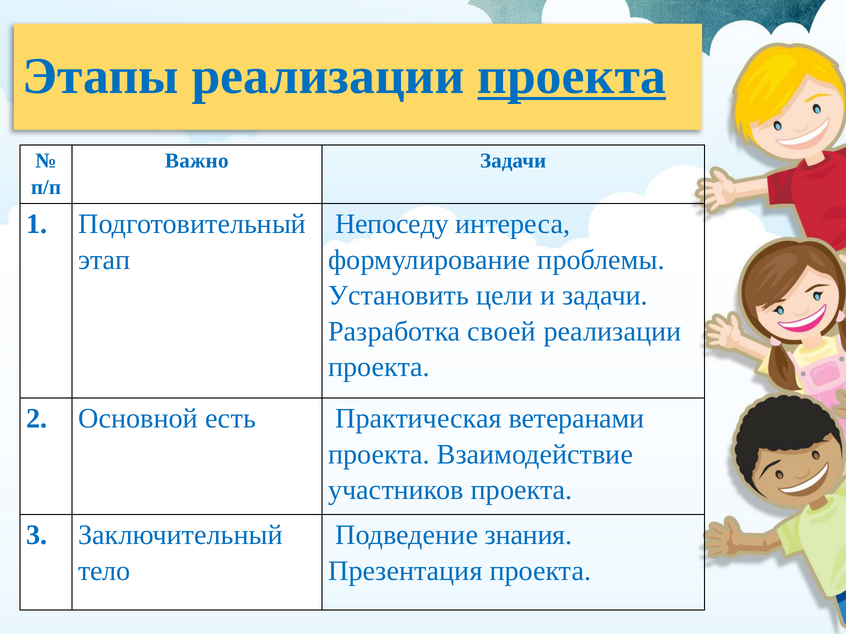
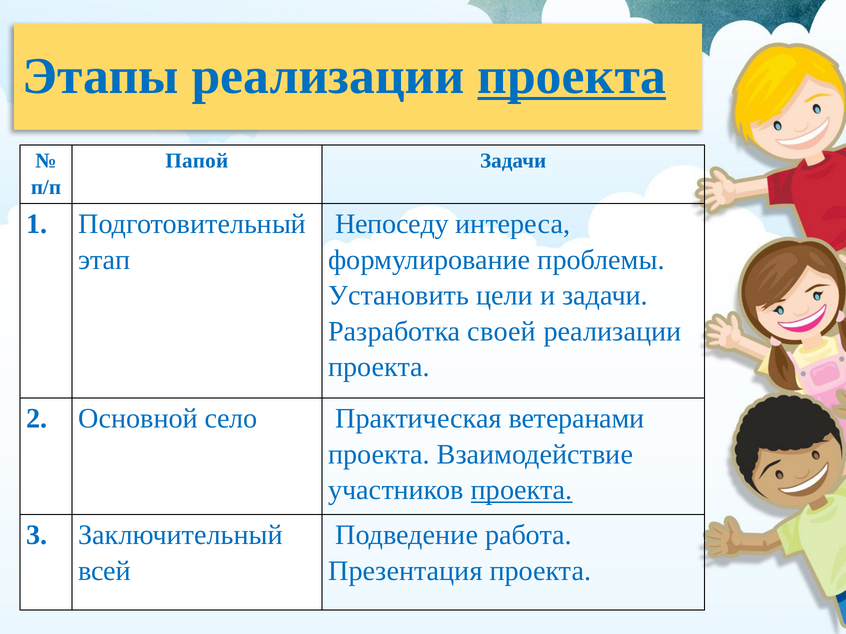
Важно: Важно -> Папой (197, 161)
есть: есть -> село (231, 419)
проекта underline: none -> present (522, 490)
знания: знания -> работа (528, 535)
тело: тело -> всей (104, 571)
